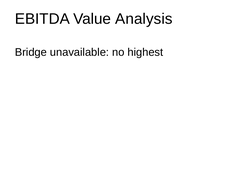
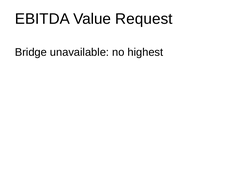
Analysis: Analysis -> Request (144, 19)
